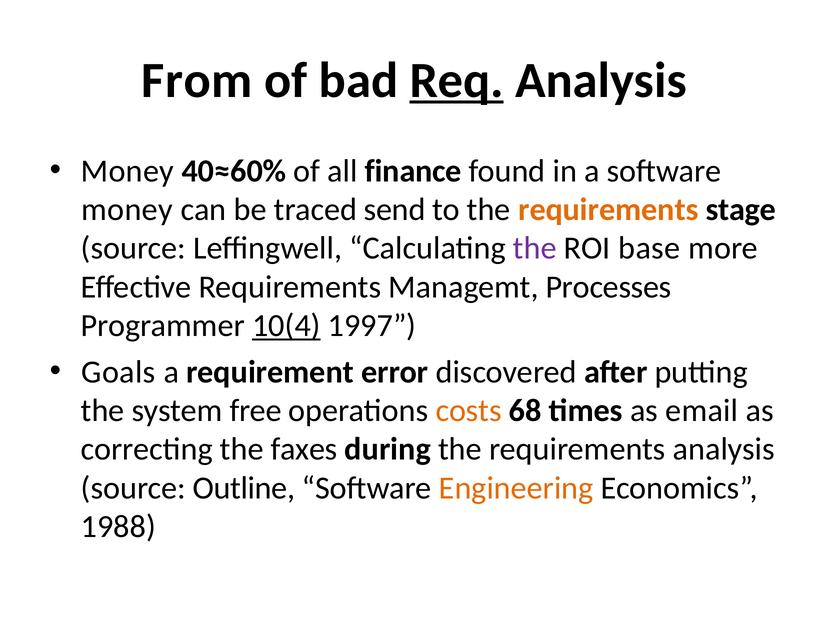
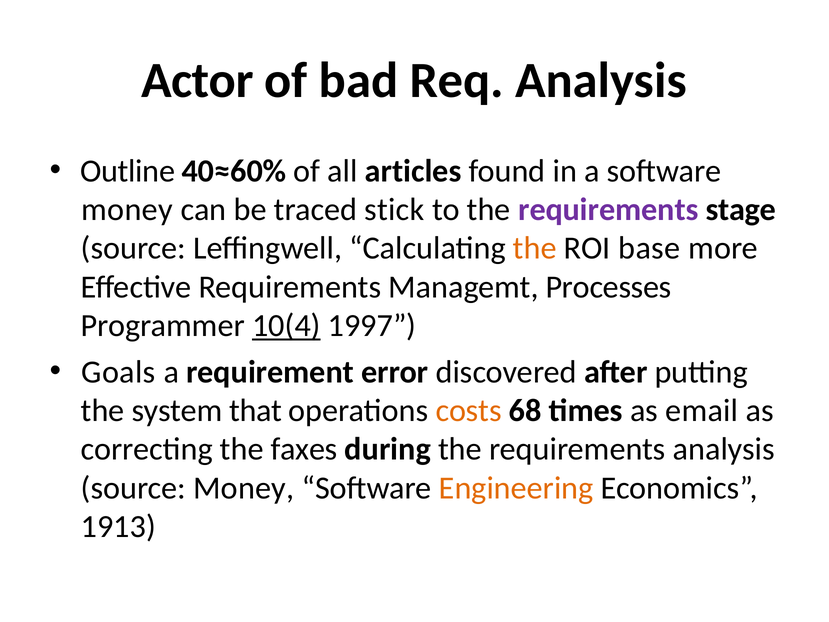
From: From -> Actor (197, 80)
Req underline: present -> none (457, 80)
Money: Money -> Outline (128, 171)
finance: finance -> articles (413, 171)
send: send -> stick (394, 210)
requirements colour: orange -> purple (608, 210)
the colour: purple -> orange (535, 248)
free: free -> that (256, 410)
source Outline: Outline -> Money (244, 488)
1988: 1988 -> 1913 (118, 527)
